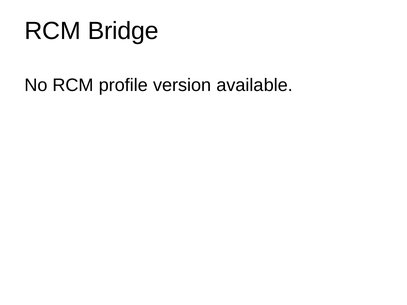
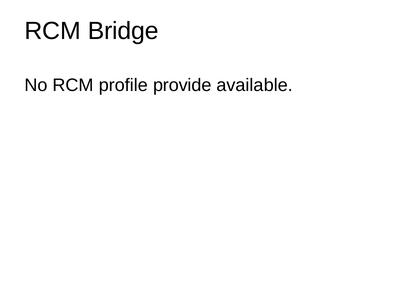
version: version -> provide (182, 85)
